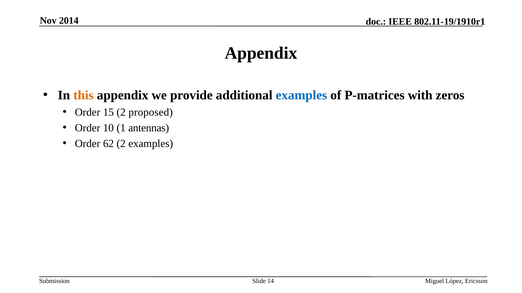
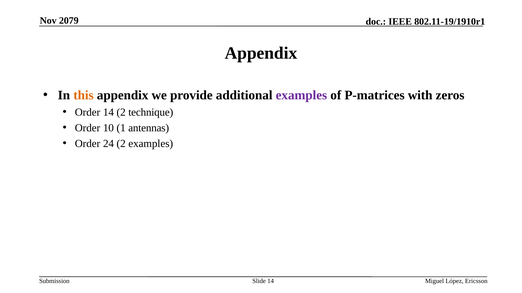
2014: 2014 -> 2079 (69, 21)
examples colour: blue -> purple (301, 96)
Order 15: 15 -> 14 (108, 112)
proposed: proposed -> technique (151, 112)
62: 62 -> 24 (108, 144)
